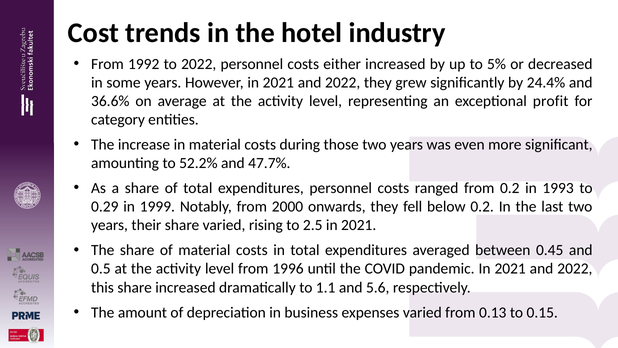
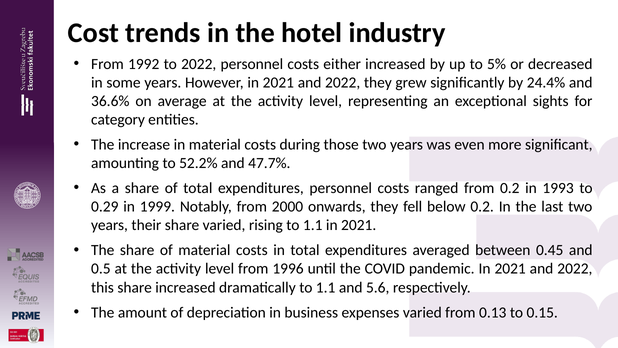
profit: profit -> sights (551, 101)
rising to 2.5: 2.5 -> 1.1 (313, 225)
